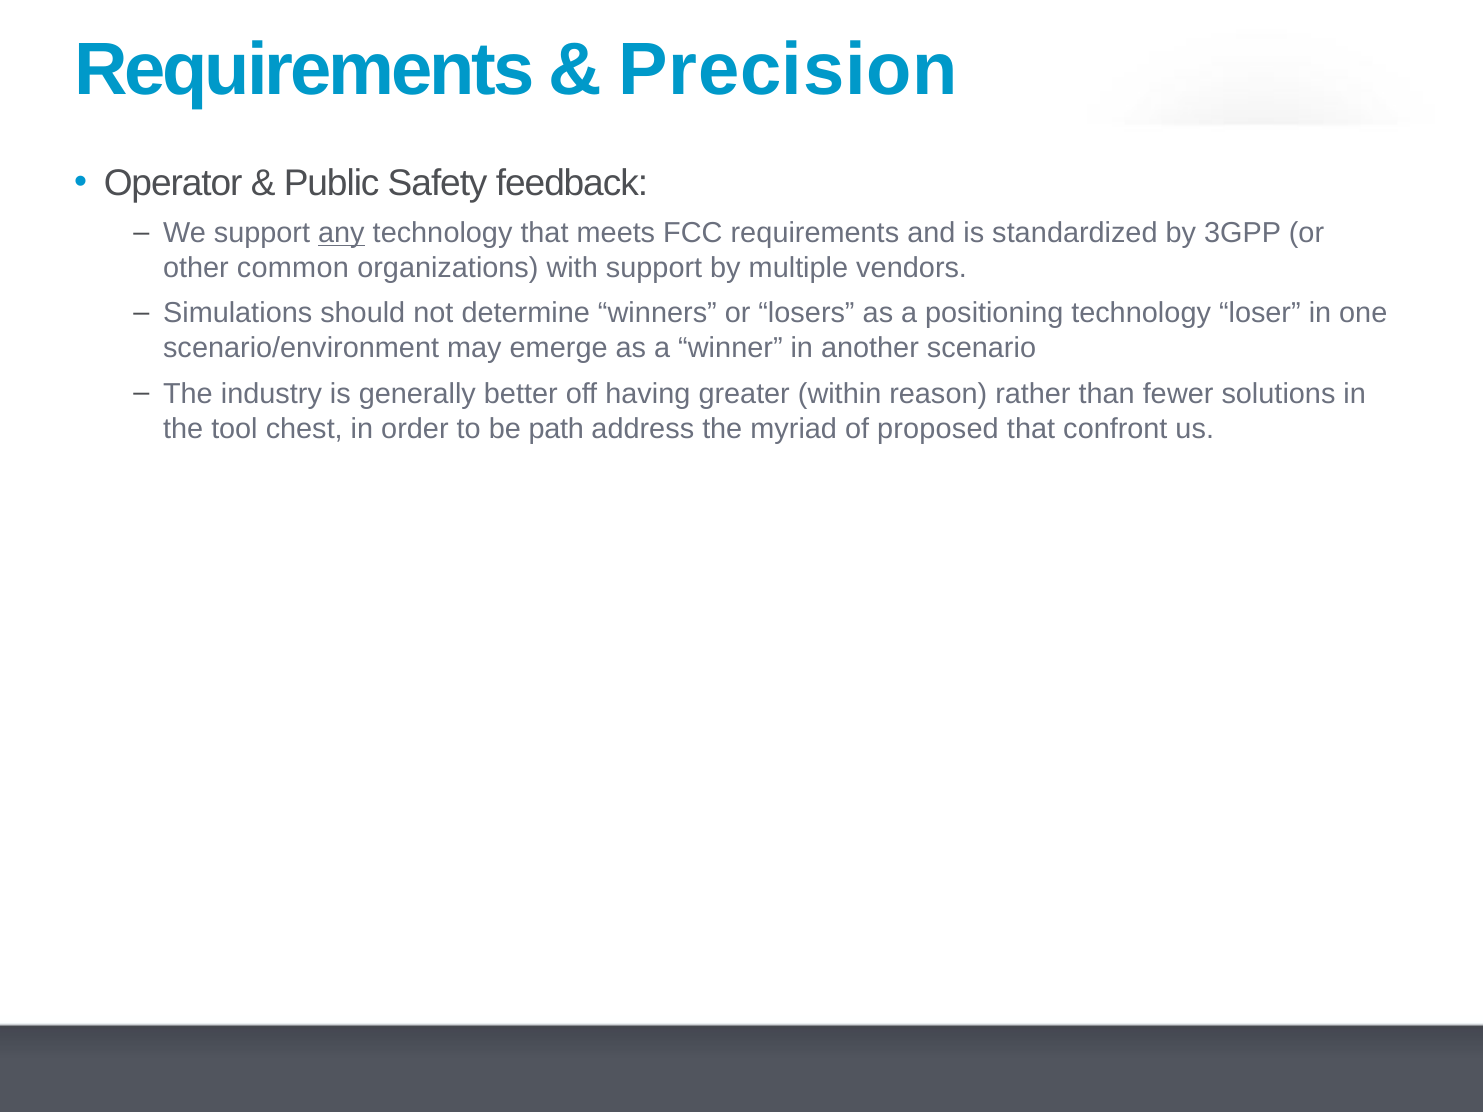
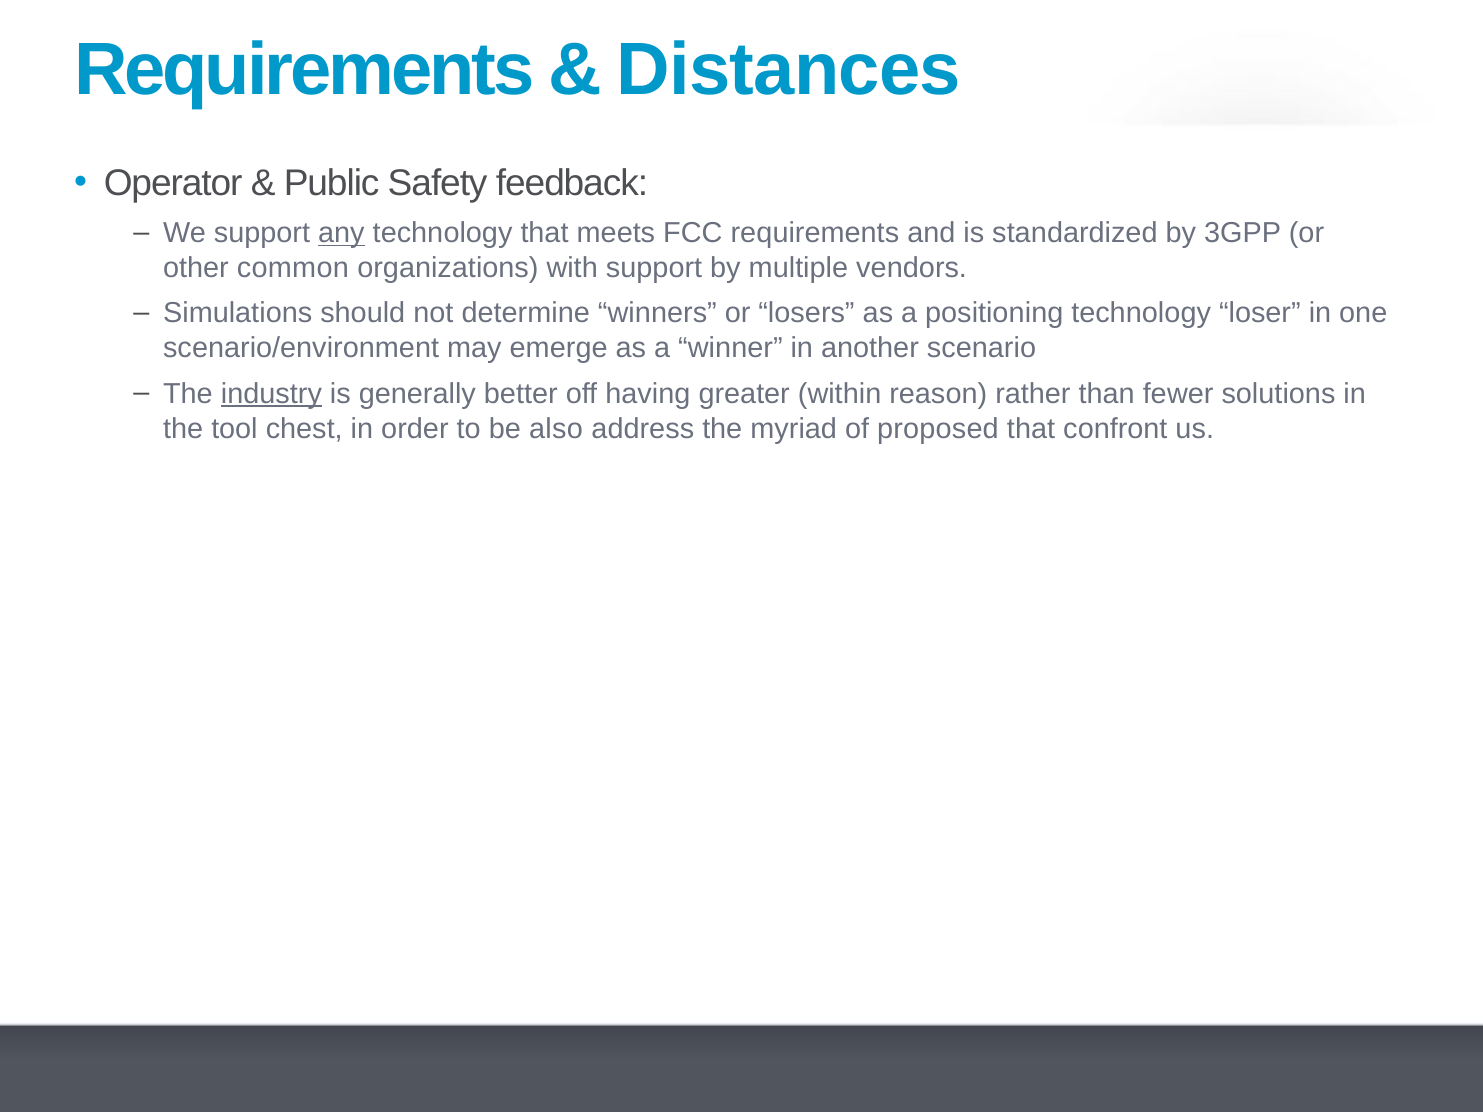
Precision: Precision -> Distances (789, 70)
industry underline: none -> present (271, 394)
path: path -> also (556, 429)
